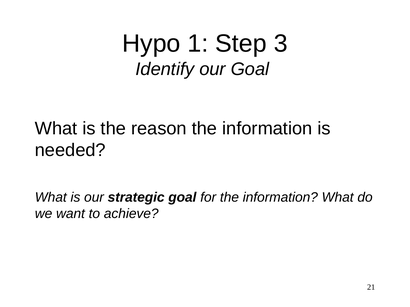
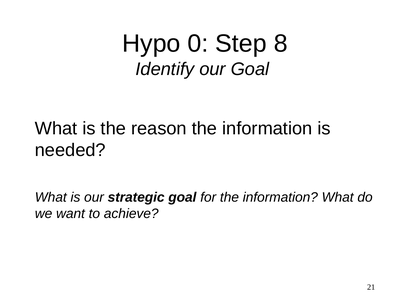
1: 1 -> 0 (198, 44)
3: 3 -> 8 (281, 44)
